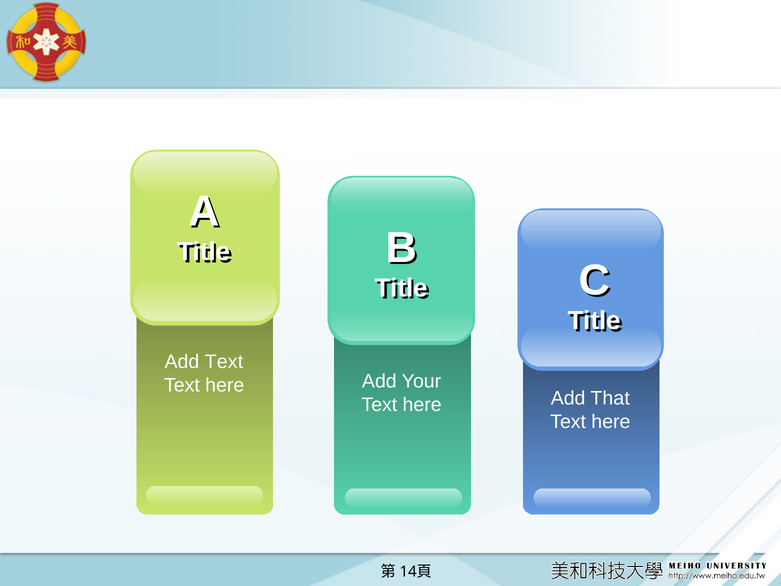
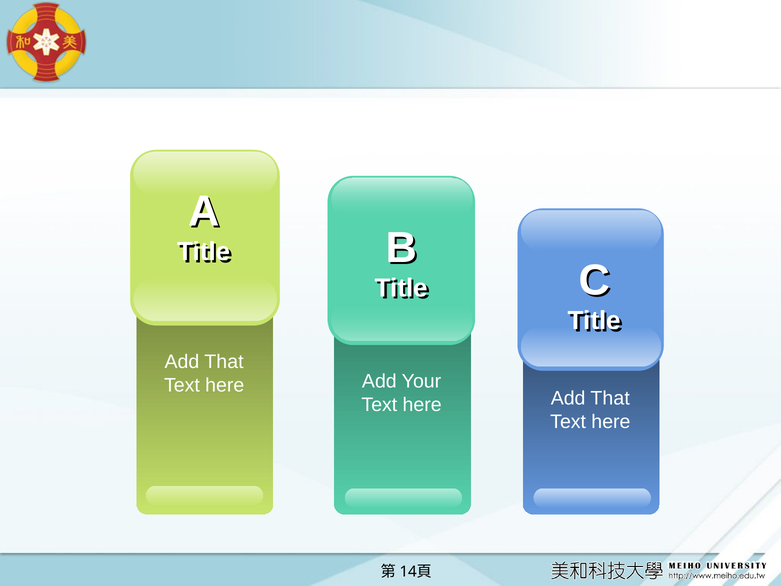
Text: Text -> That (224, 362)
